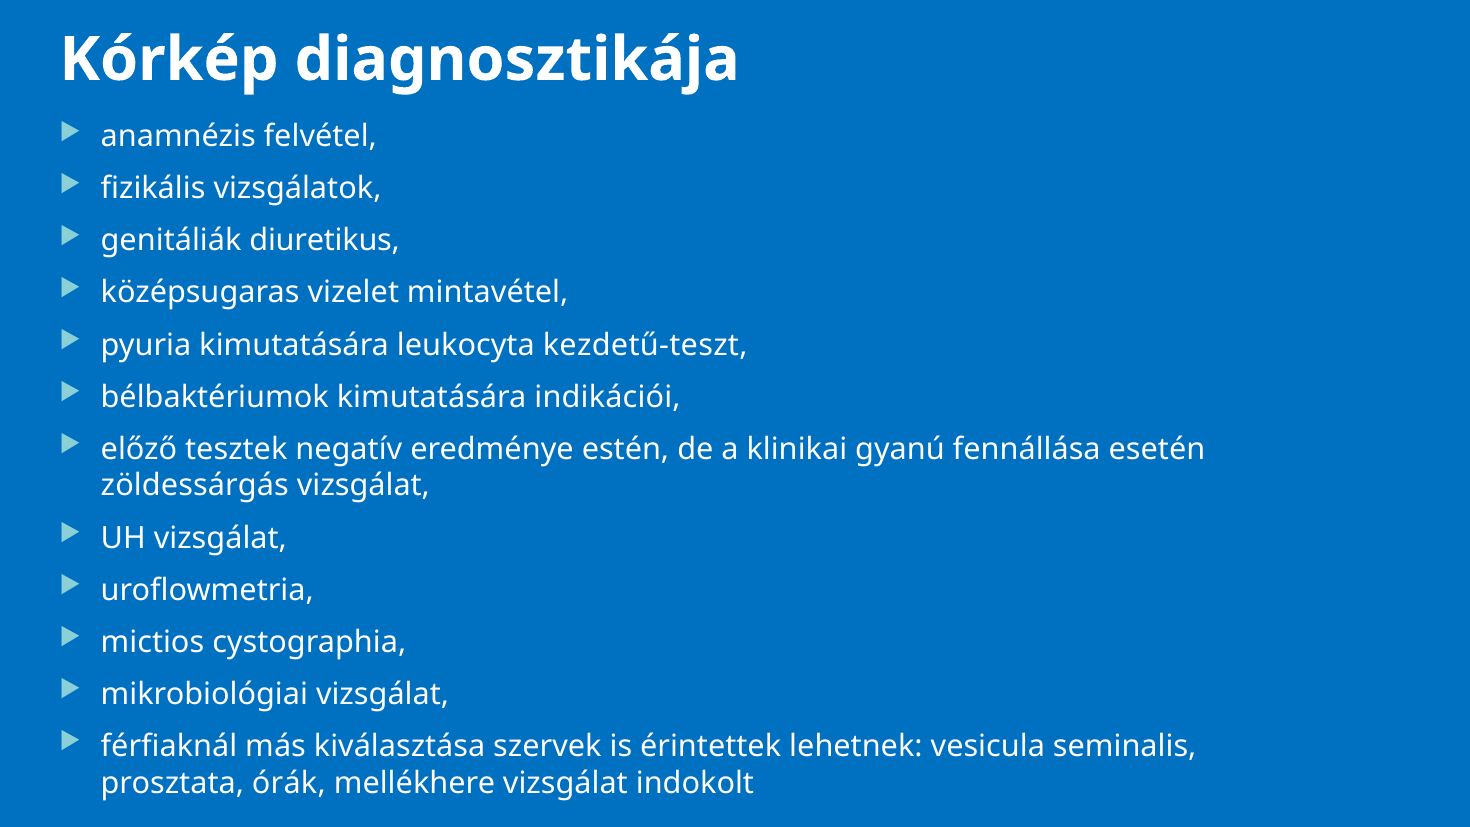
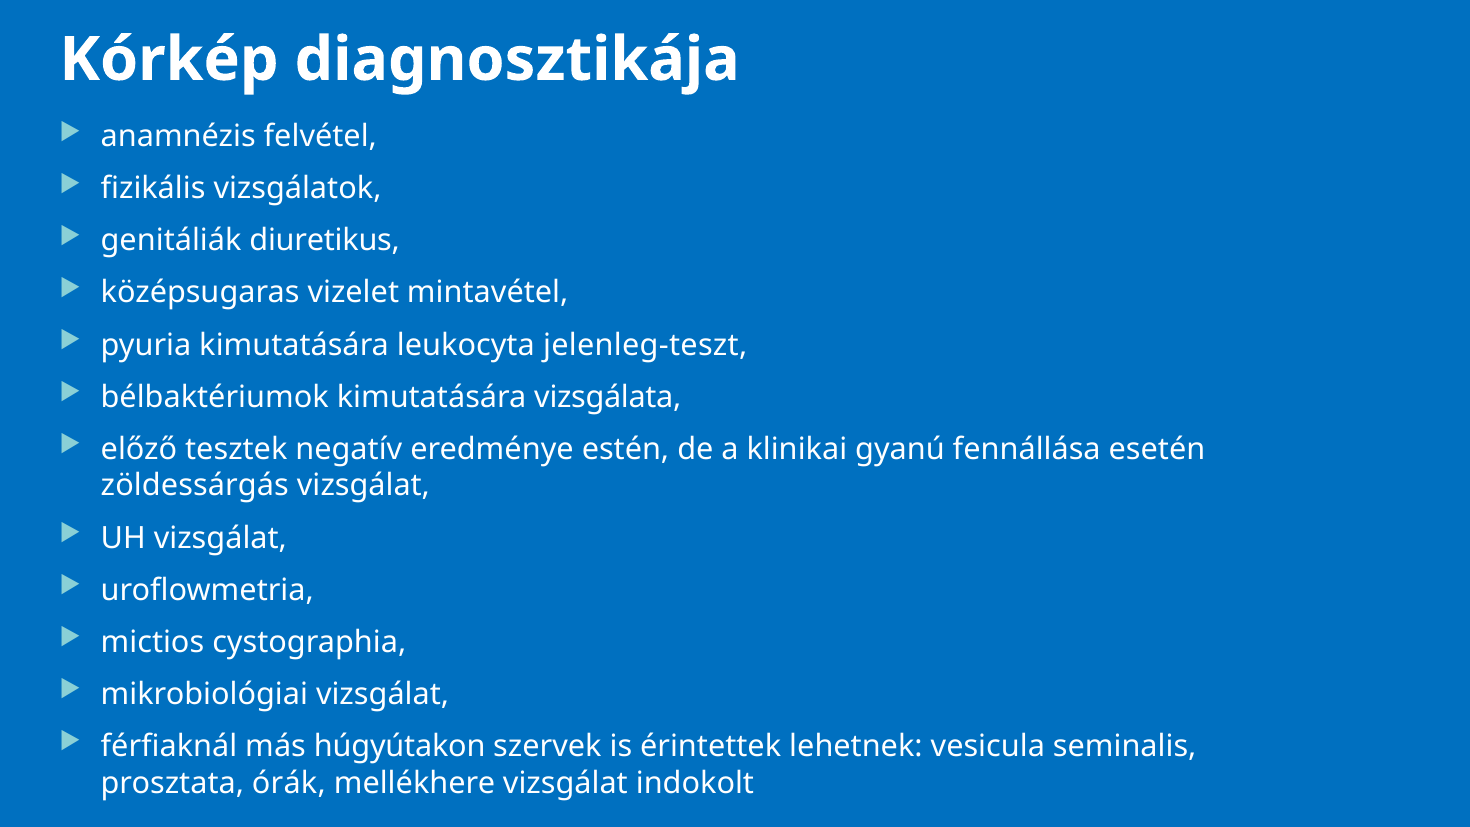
kezdetű-teszt: kezdetű-teszt -> jelenleg-teszt (645, 345)
indikációi: indikációi -> vizsgálata (608, 397)
kiválasztása: kiválasztása -> húgyútakon (400, 746)
